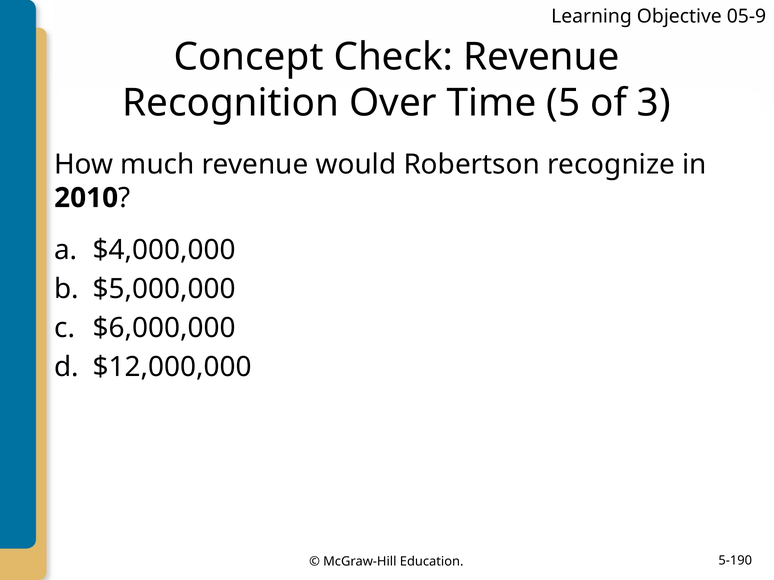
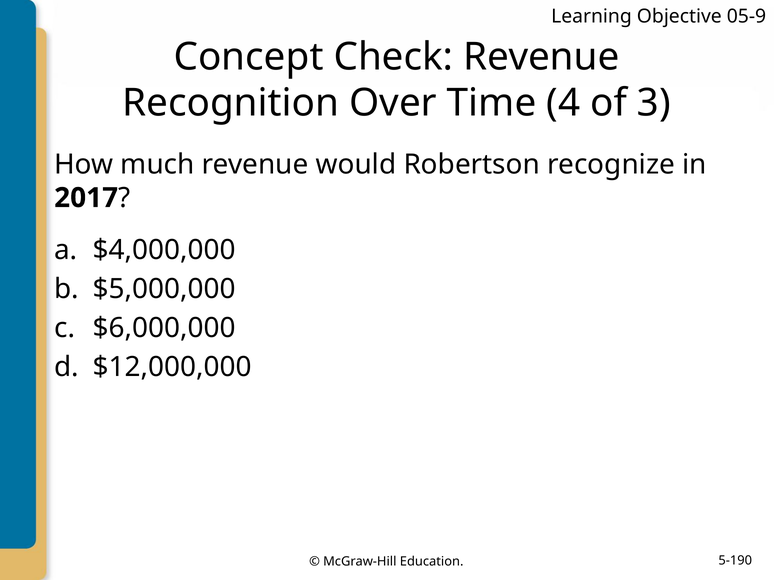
5: 5 -> 4 (563, 103)
2010: 2010 -> 2017 (86, 198)
